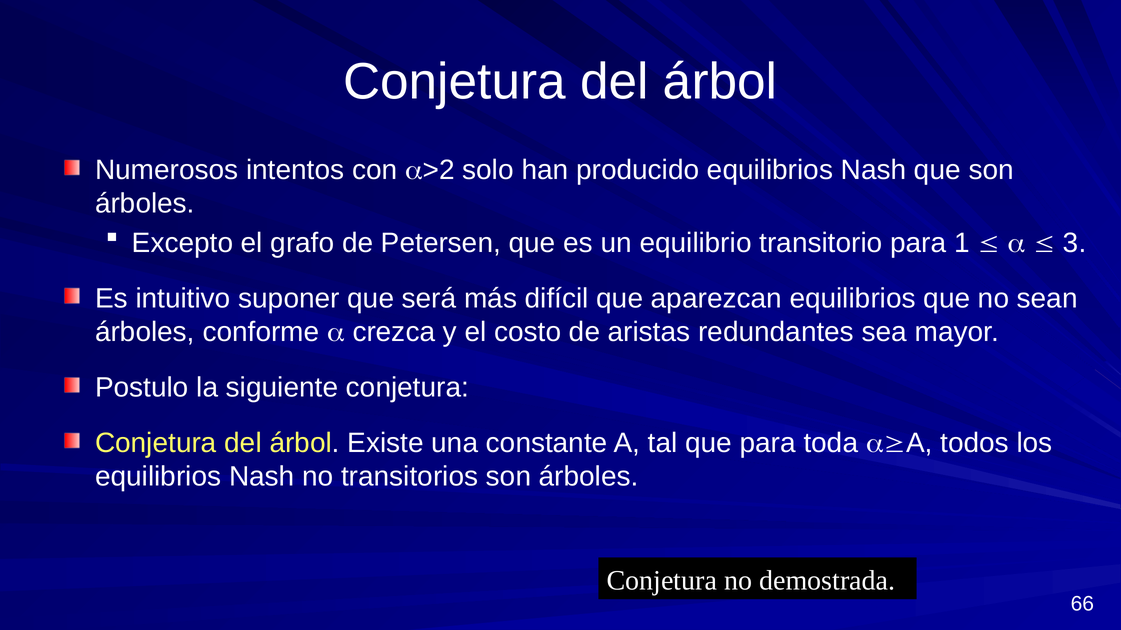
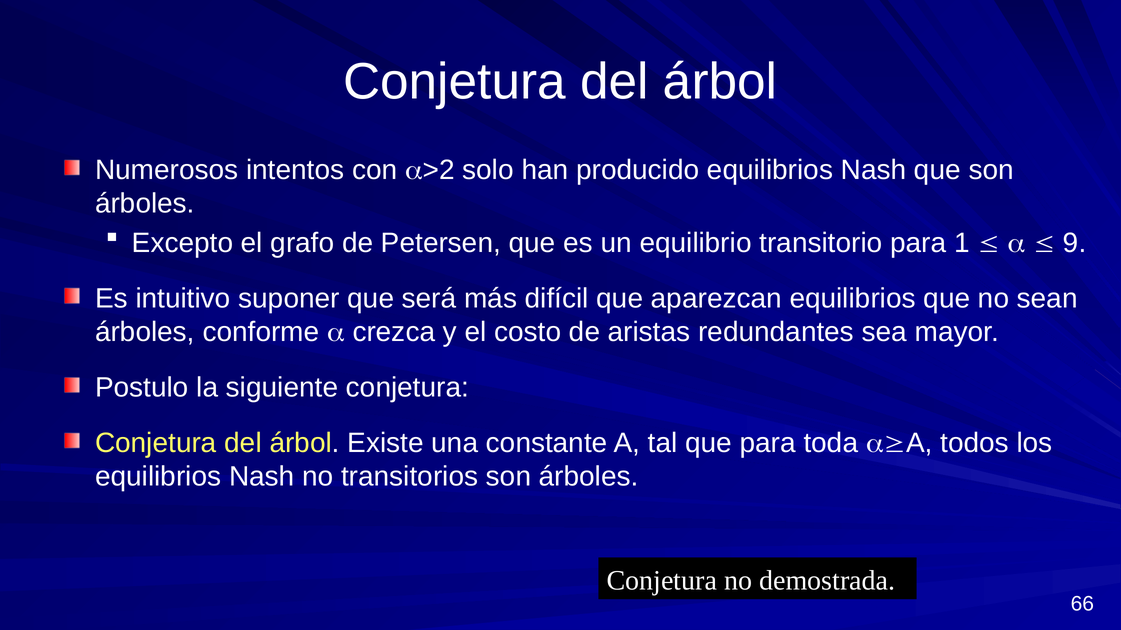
3: 3 -> 9 (1075, 243)
